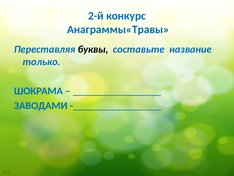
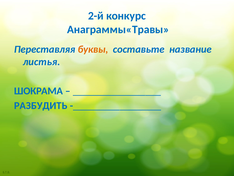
буквы colour: black -> orange (93, 49)
только: только -> листья (42, 62)
ЗАВОДАМИ: ЗАВОДАМИ -> РАЗБУДИТЬ (41, 105)
